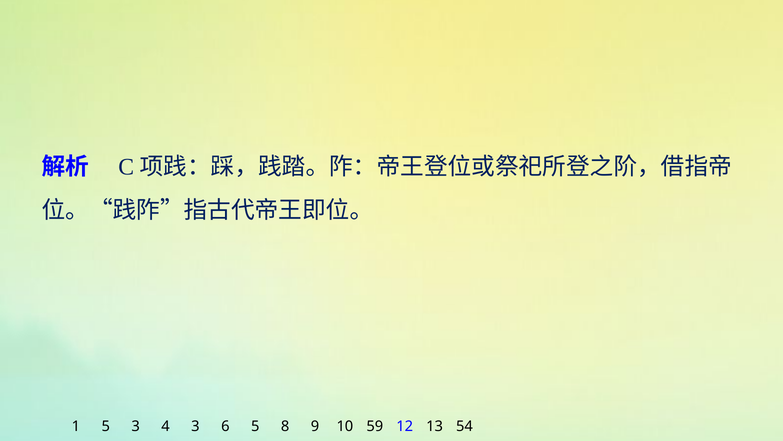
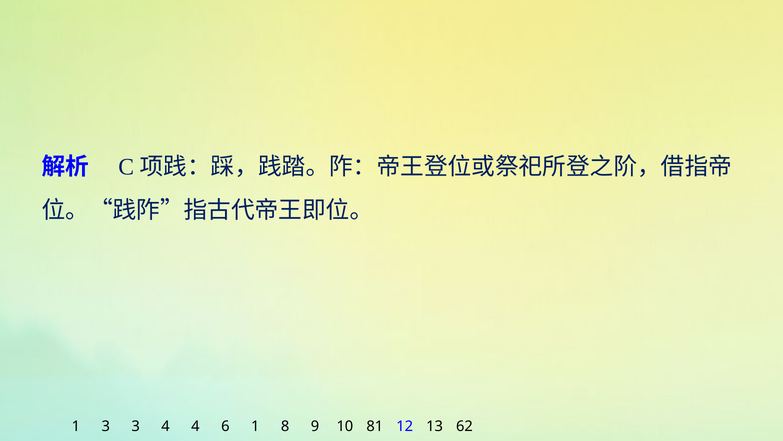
1 5: 5 -> 3 (106, 426)
4 3: 3 -> 4 (195, 426)
6 5: 5 -> 1 (255, 426)
59: 59 -> 81 (375, 426)
54: 54 -> 62 (464, 426)
